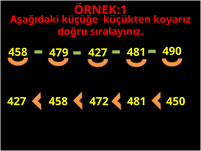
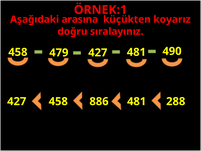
küçüğe: küçüğe -> arasına (80, 19)
472: 472 -> 886 (99, 101)
450: 450 -> 288 (176, 101)
